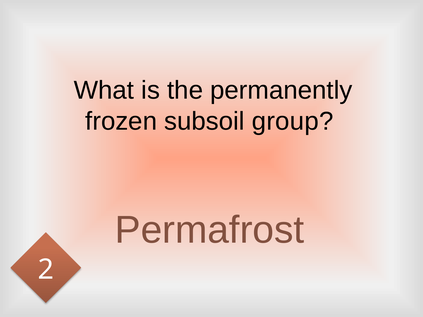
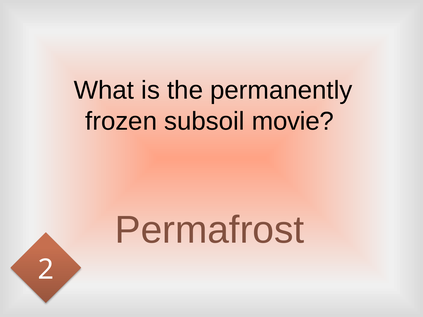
group: group -> movie (293, 121)
